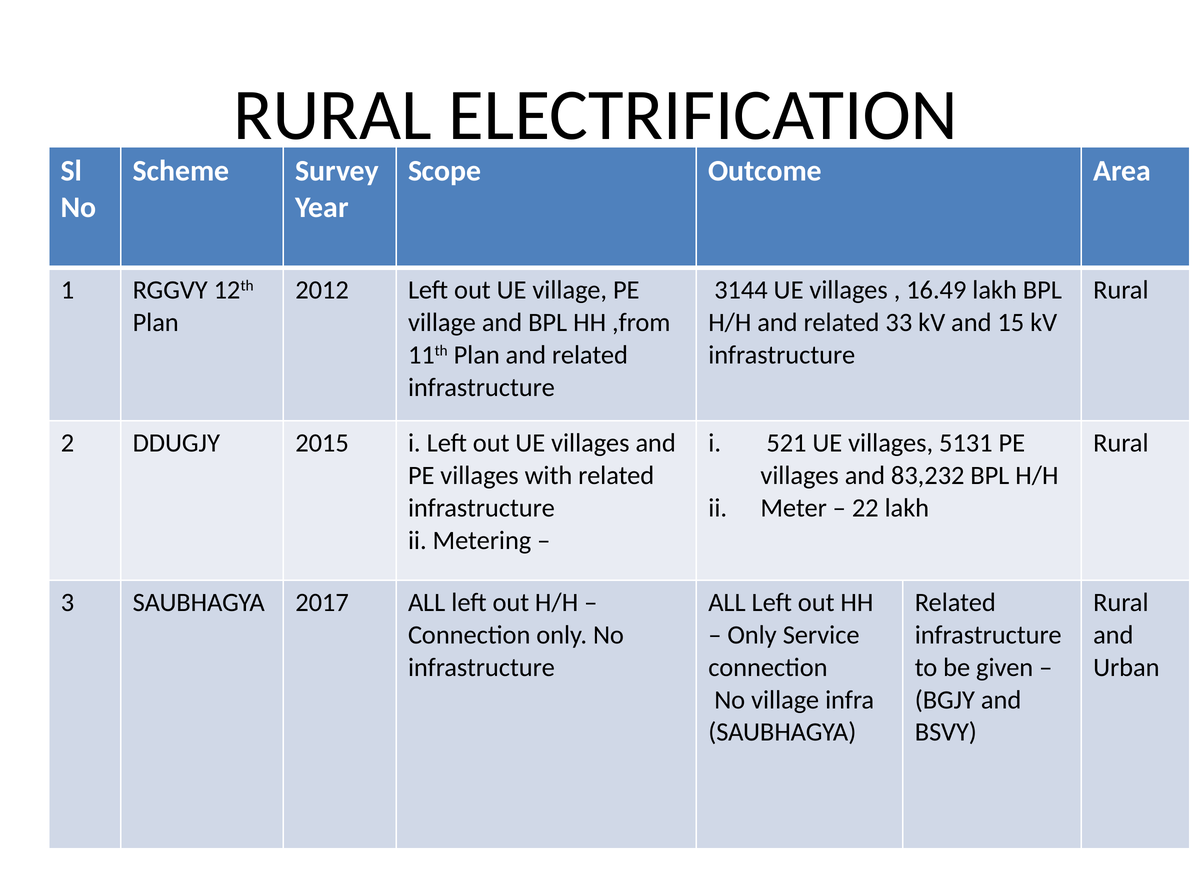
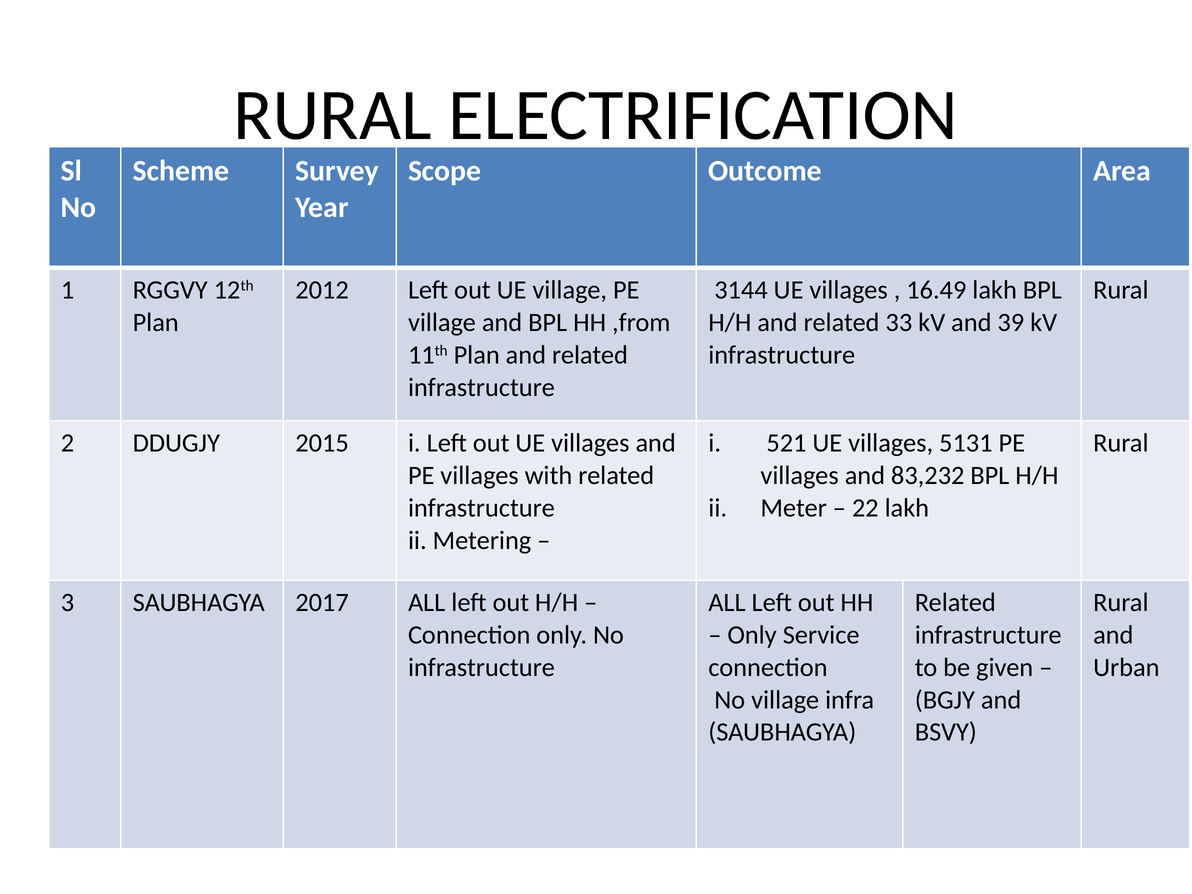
15: 15 -> 39 (1011, 323)
